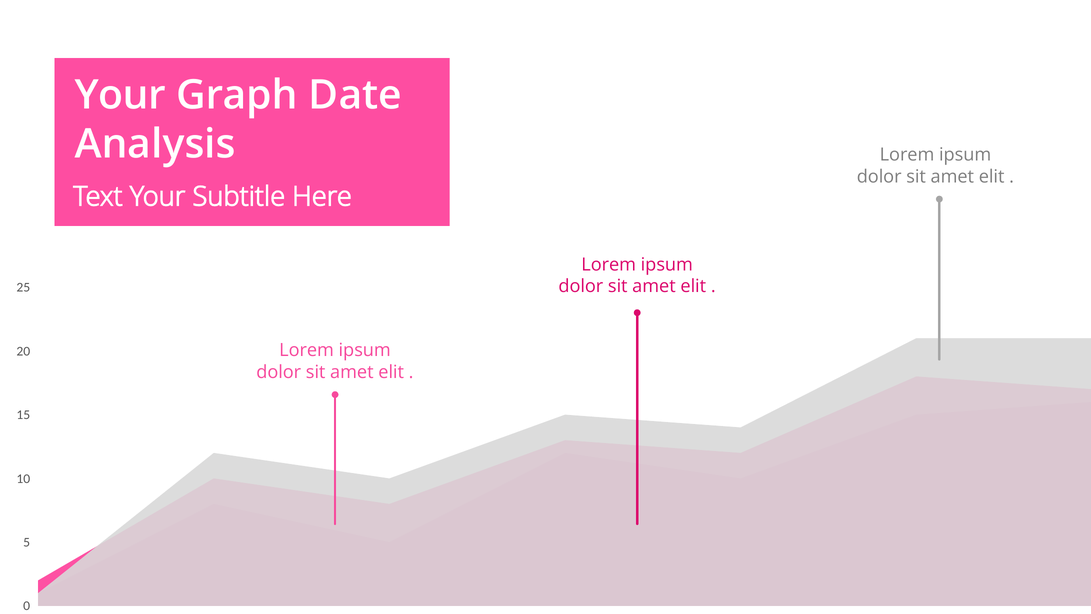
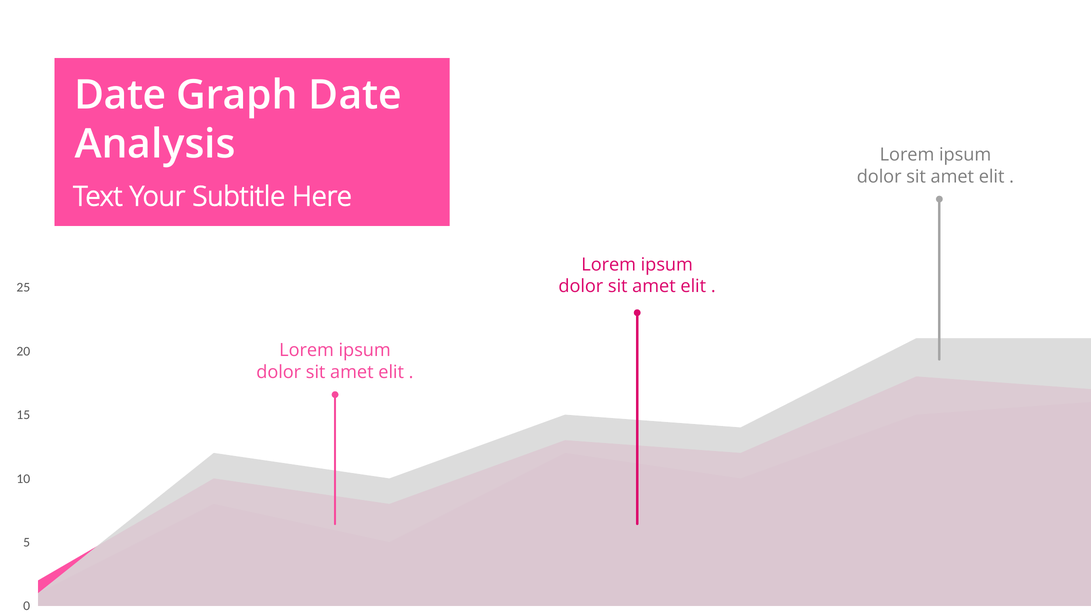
Your: Your -> Date (120, 95)
